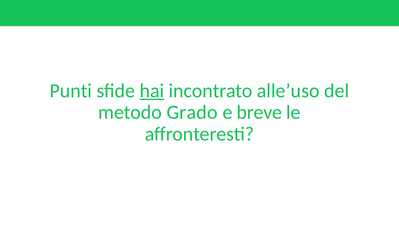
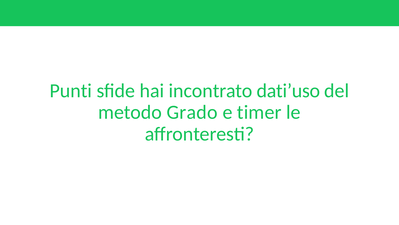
hai underline: present -> none (152, 91)
alle’uso: alle’uso -> dati’uso (288, 91)
breve: breve -> timer (259, 112)
